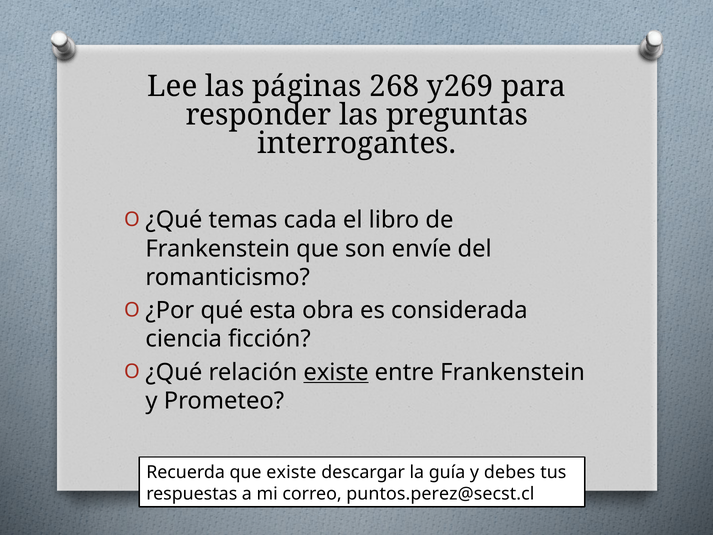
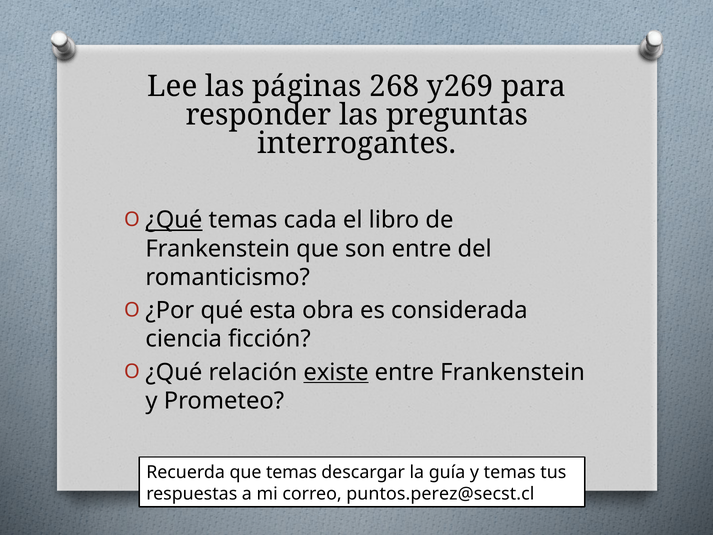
¿Qué underline: none -> present (174, 220)
son envíe: envíe -> entre (422, 249)
que existe: existe -> temas (292, 472)
y debes: debes -> temas (510, 472)
